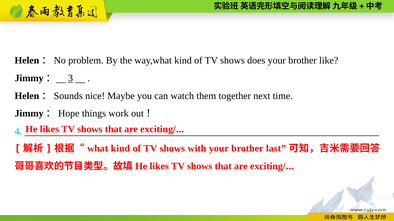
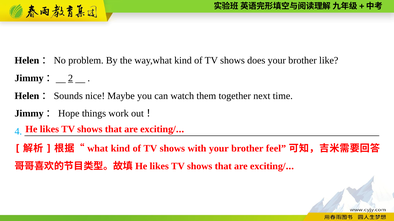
3: 3 -> 2 (70, 78)
last: last -> feel (276, 149)
